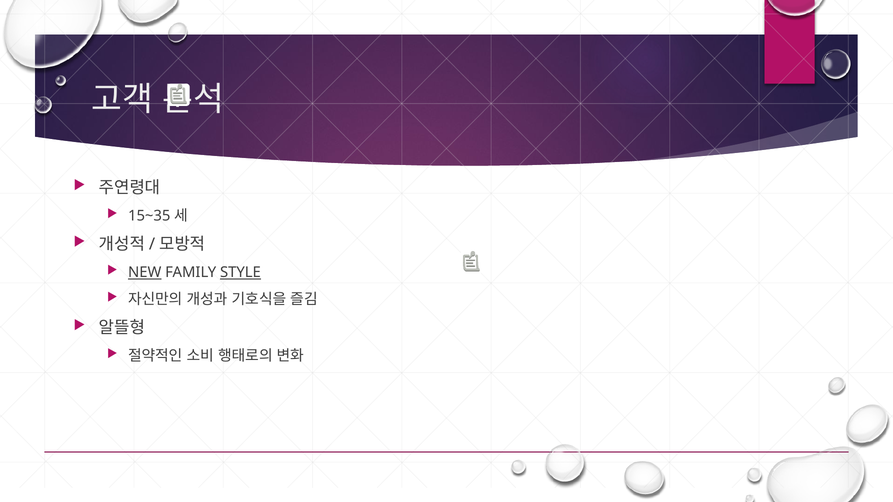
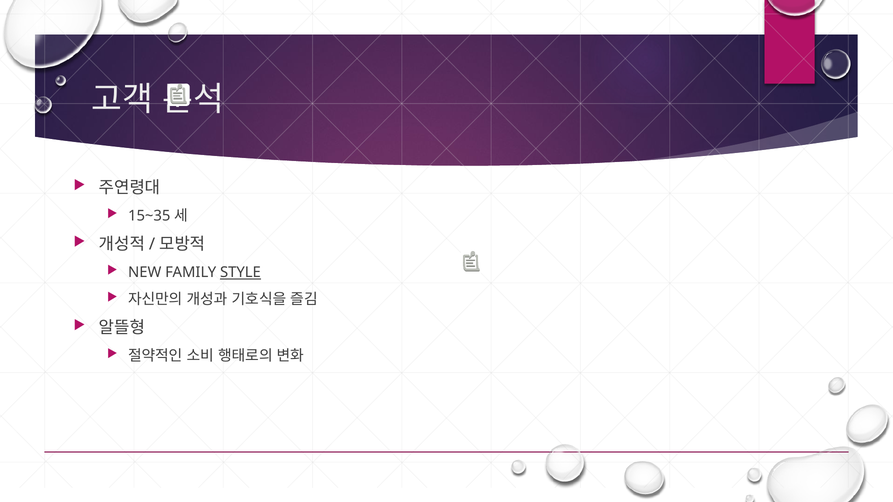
NEW underline: present -> none (145, 273)
